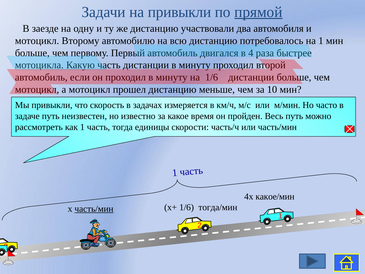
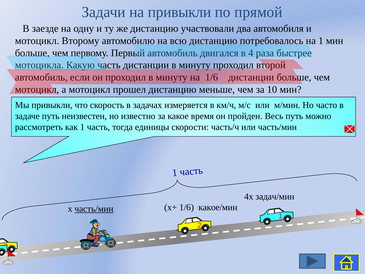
прямой underline: present -> none (258, 12)
какое/мин: какое/мин -> задач/мин (275, 196)
тогда/мин: тогда/мин -> какое/мин (218, 207)
